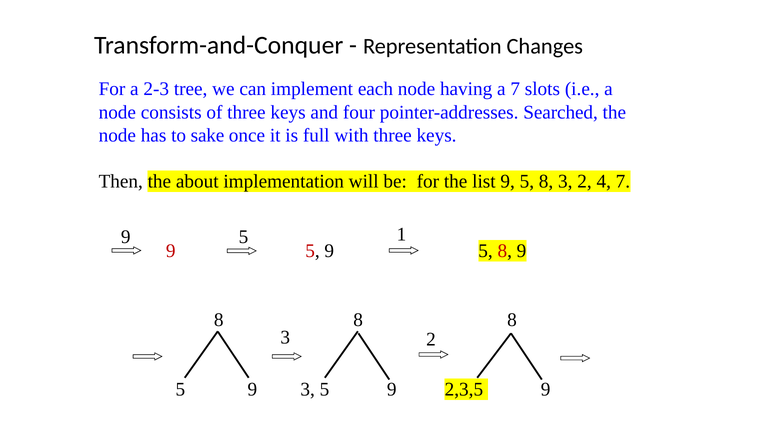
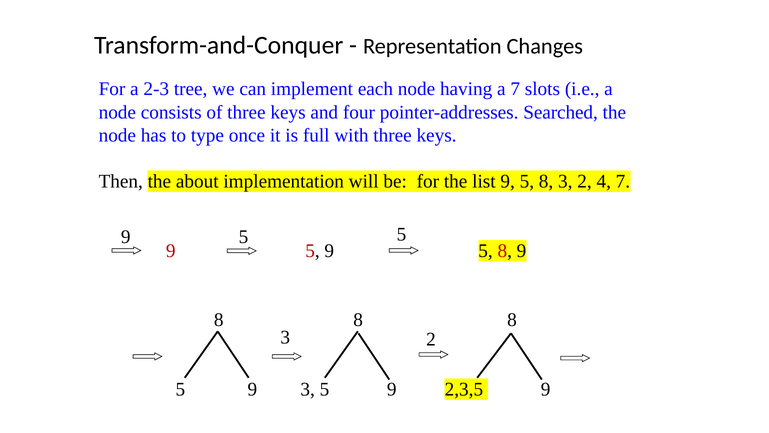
sake: sake -> type (207, 135)
5 1: 1 -> 5 (401, 234)
